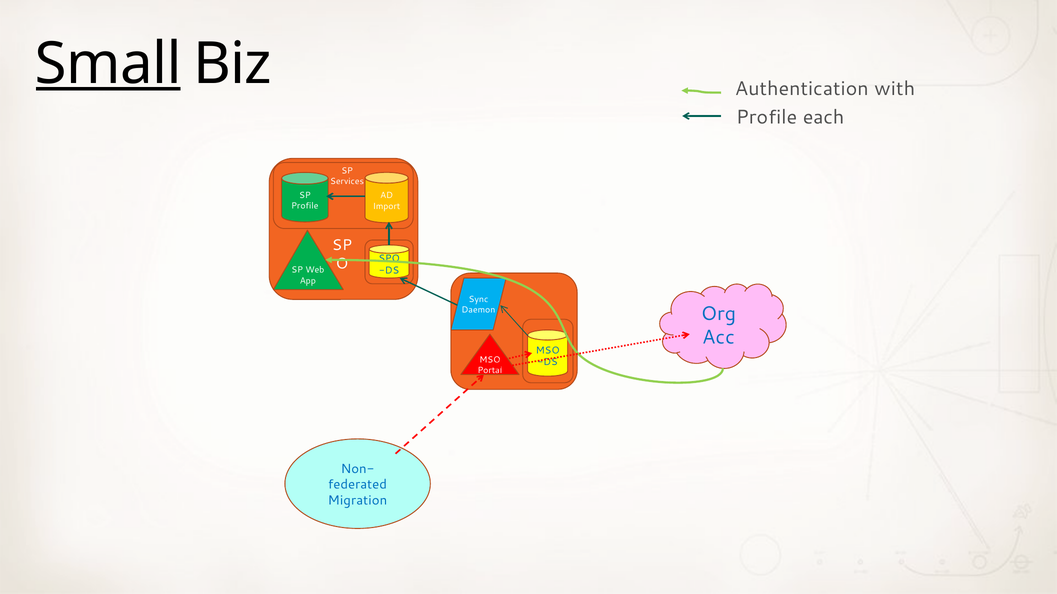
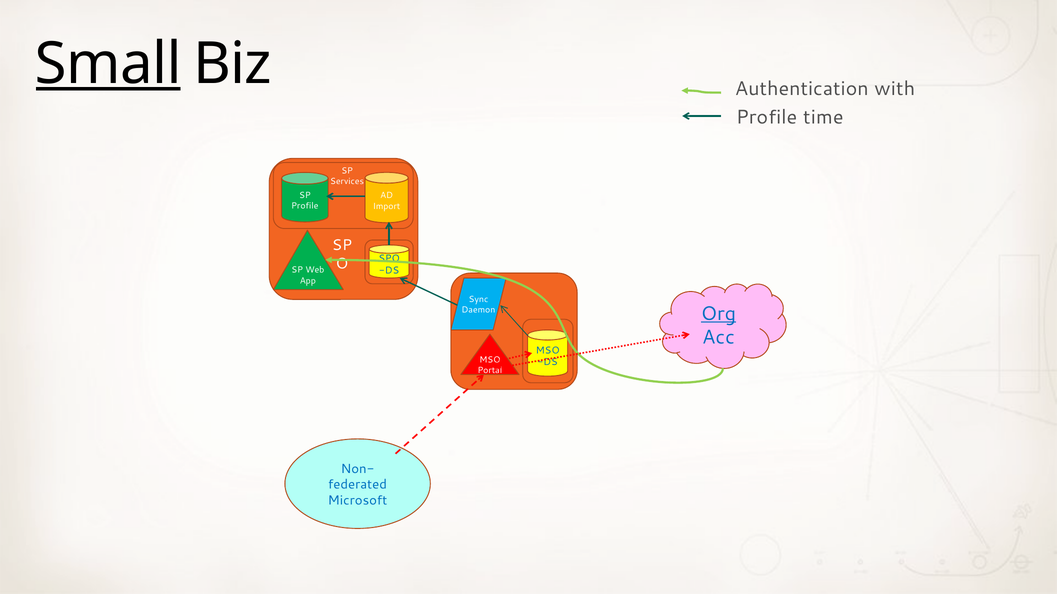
each: each -> time (823, 117)
Org underline: none -> present (718, 314)
Migration: Migration -> Microsoft (357, 501)
